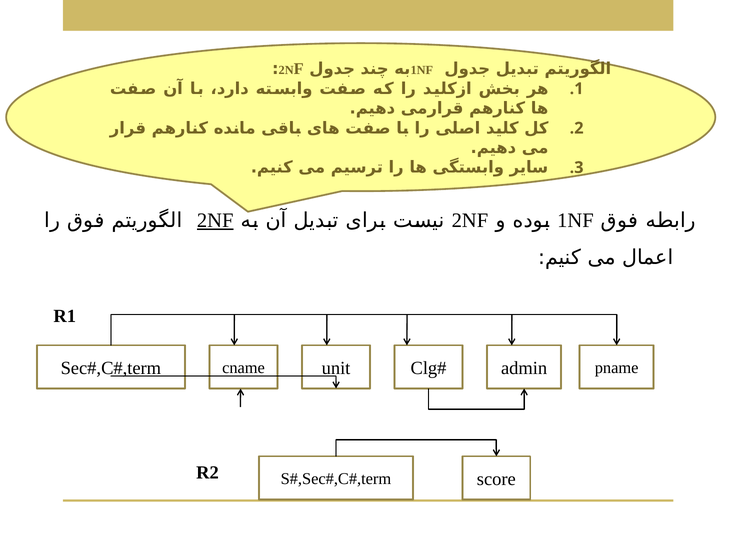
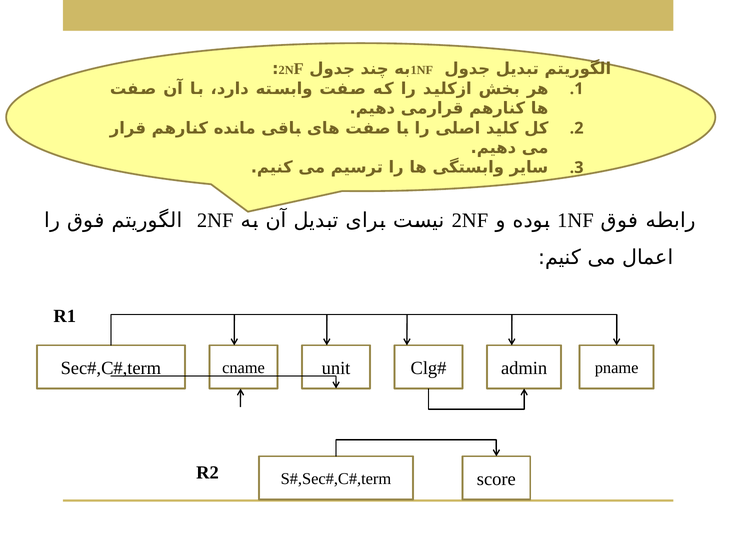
2NF underline: present -> none (215, 220)
